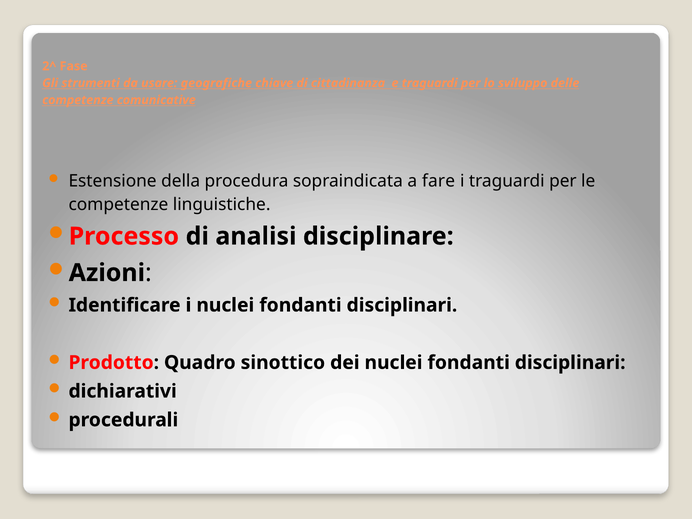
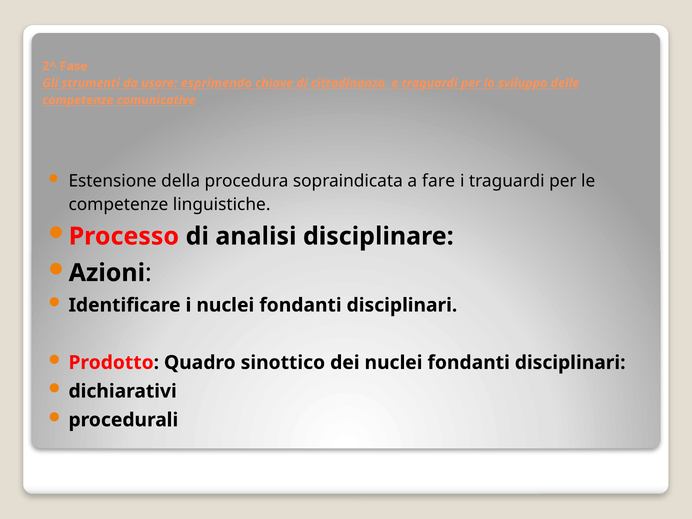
geografiche: geografiche -> esprimendo (216, 83)
